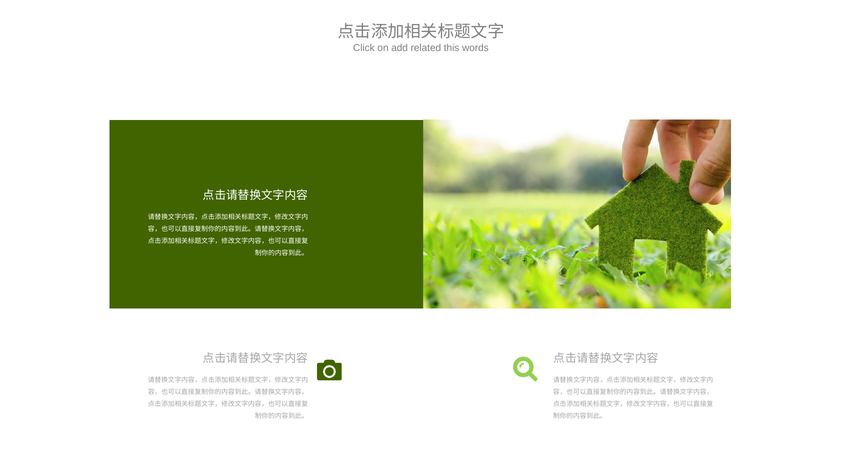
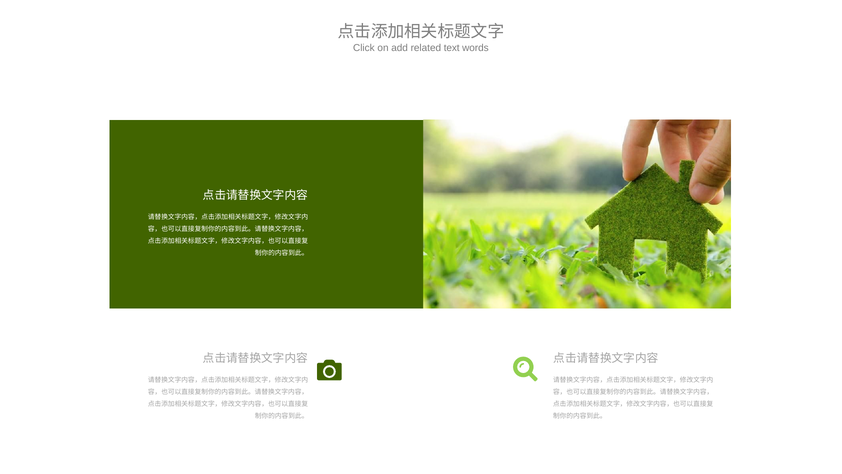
this: this -> text (452, 48)
